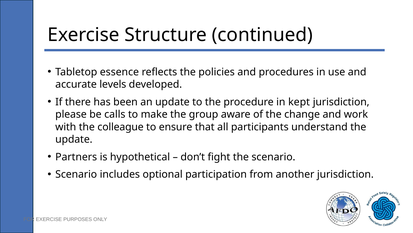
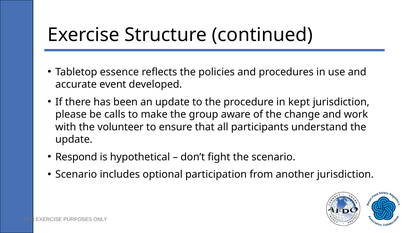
levels: levels -> event (113, 84)
colleague: colleague -> volunteer (121, 127)
Partners: Partners -> Respond (76, 156)
